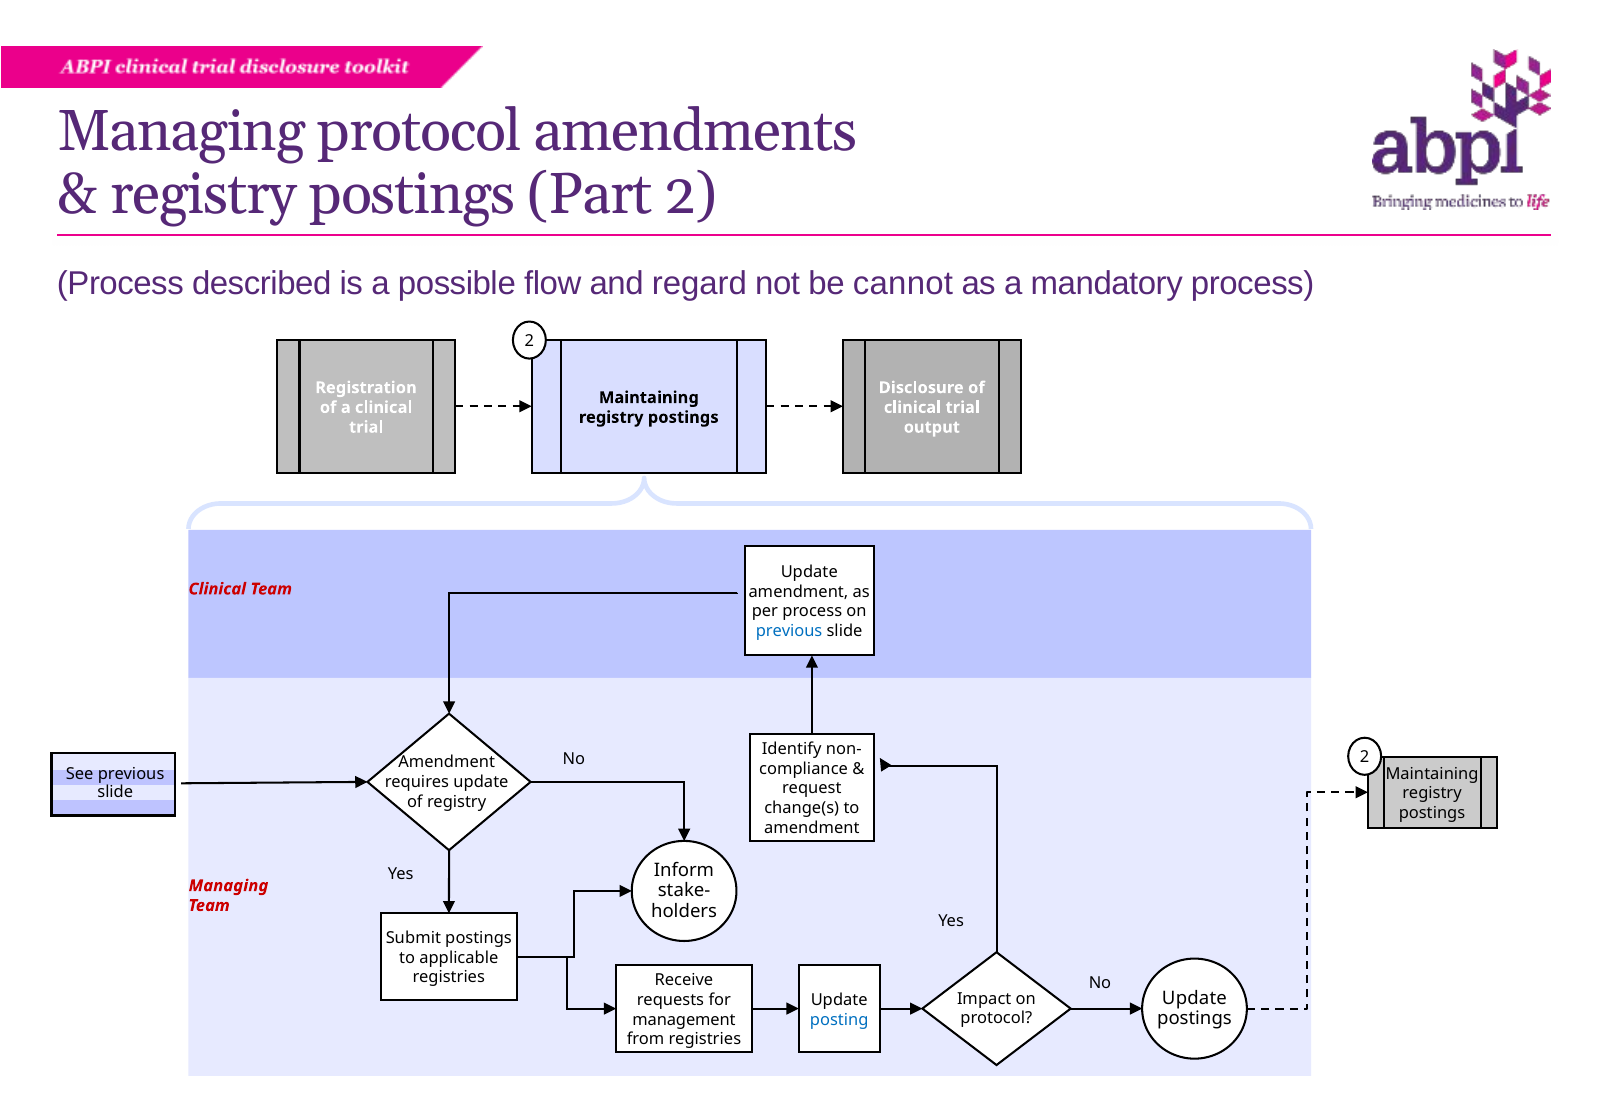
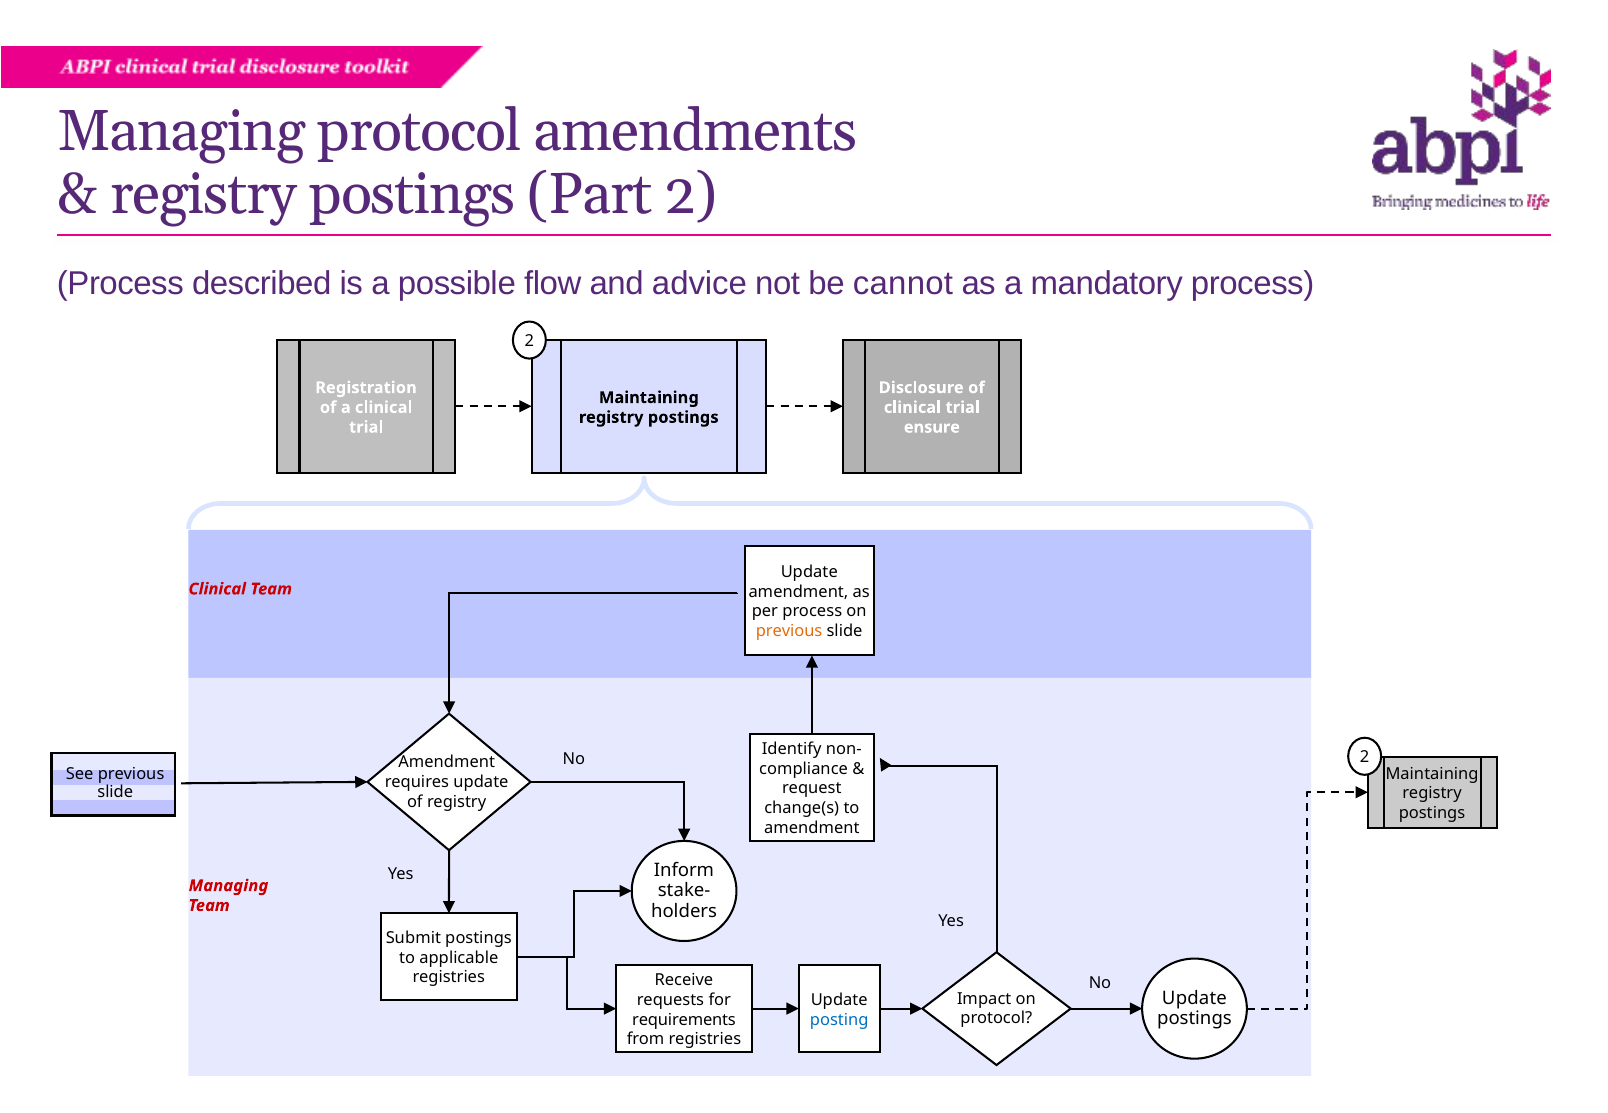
regard: regard -> advice (699, 284)
output: output -> ensure (932, 427)
previous colour: blue -> orange (789, 631)
management: management -> requirements (684, 1020)
